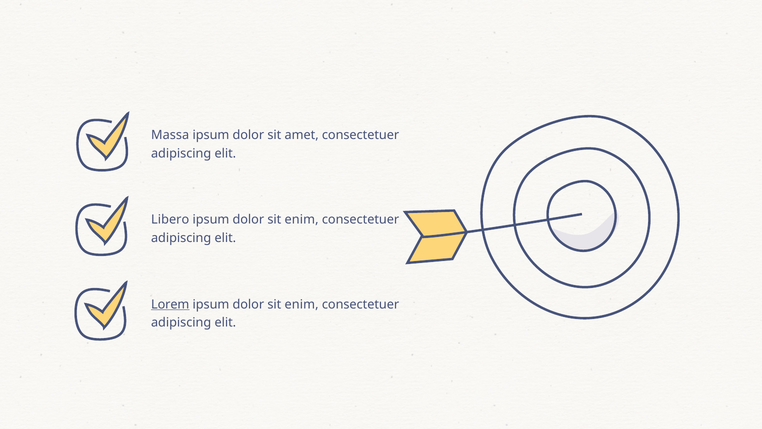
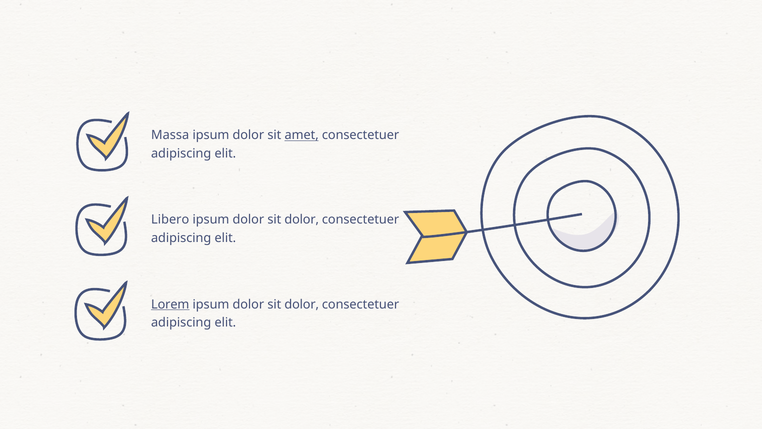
amet underline: none -> present (302, 135)
enim: enim -> dolor (302, 220)
enim: enim -> dolor (302, 304)
